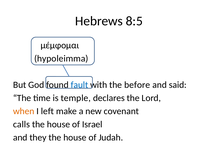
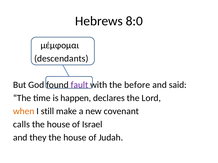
8:5: 8:5 -> 8:0 (134, 21)
hypoleimma: hypoleimma -> descendants (61, 59)
fault colour: blue -> purple (79, 85)
temple: temple -> happen (76, 98)
left: left -> still (47, 112)
